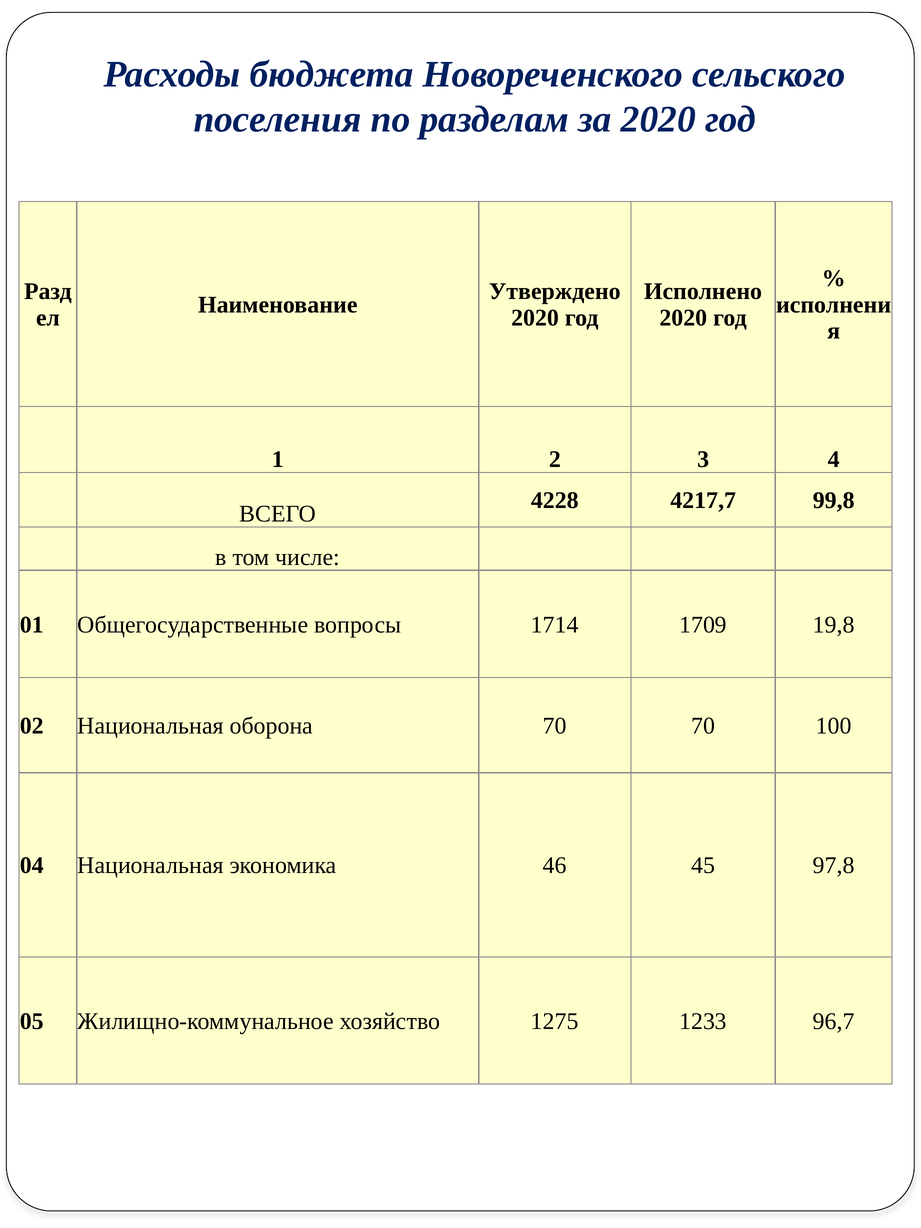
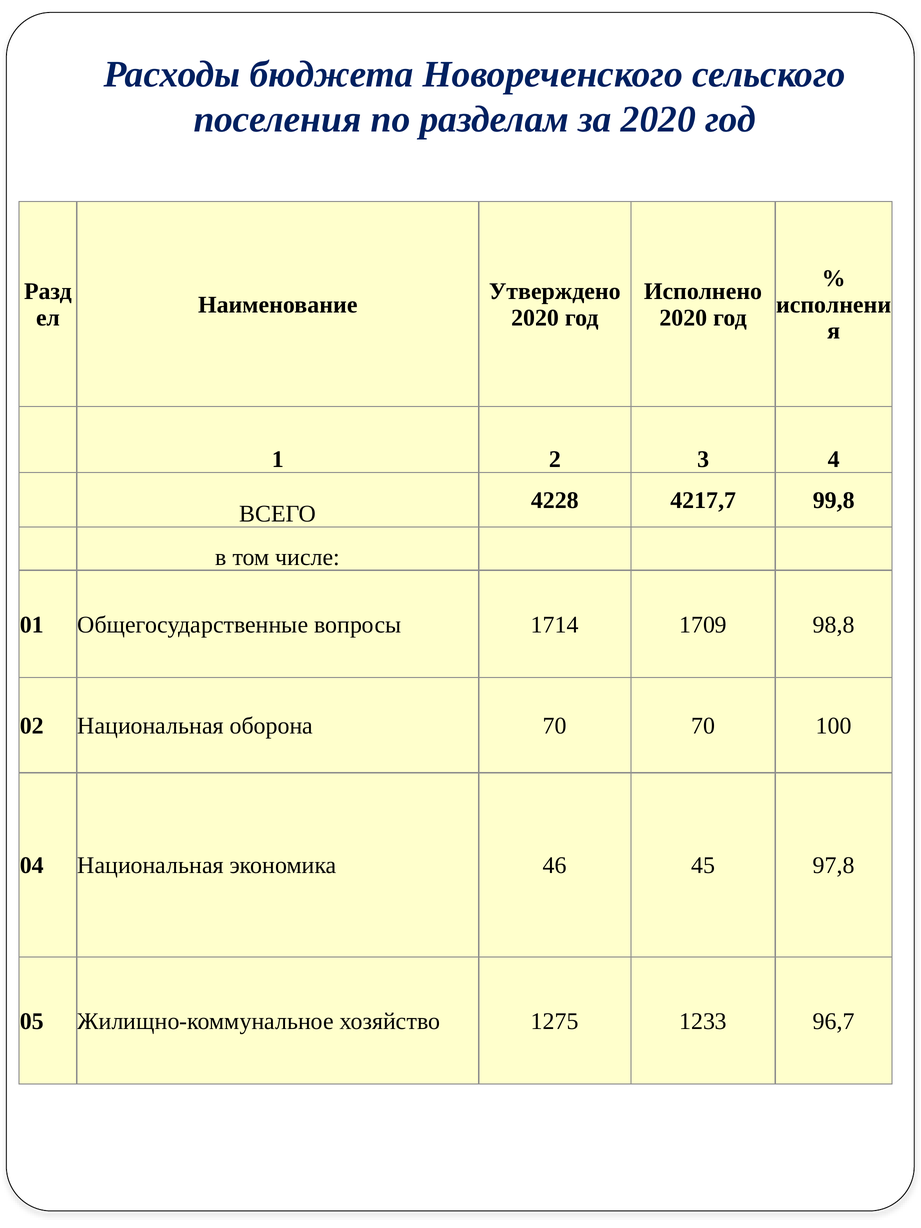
19,8: 19,8 -> 98,8 (834, 625)
